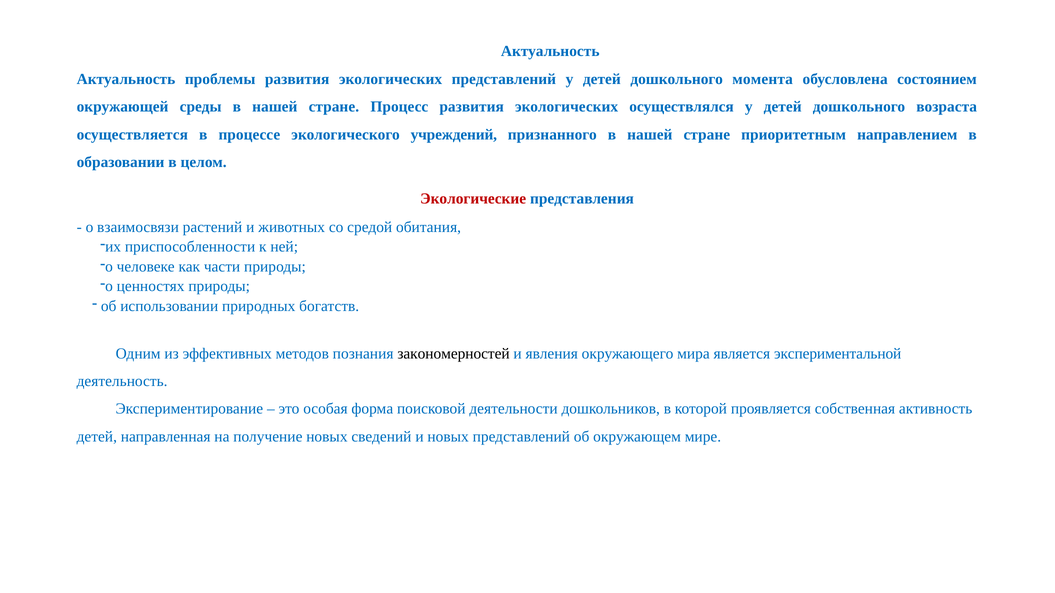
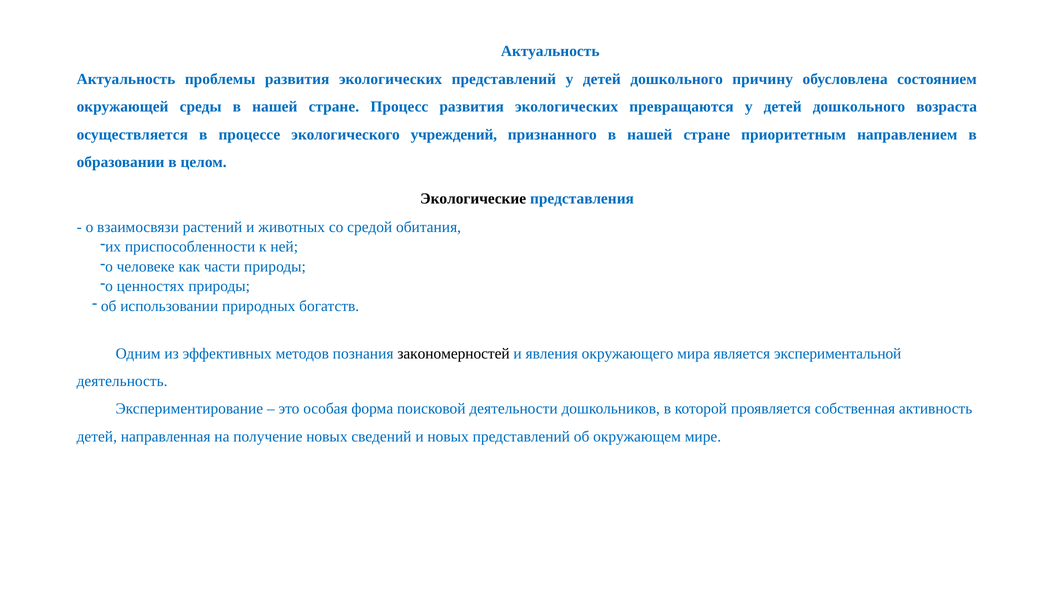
момента: момента -> причину (763, 79)
осуществлялся: осуществлялся -> превращаются (681, 107)
Экологические colour: red -> black (473, 199)
